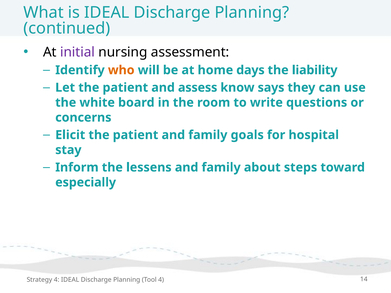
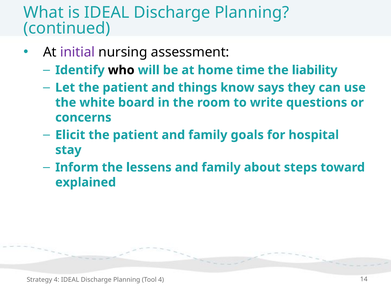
who colour: orange -> black (121, 70)
days: days -> time (250, 70)
assess: assess -> things (198, 88)
especially: especially -> explained (86, 182)
